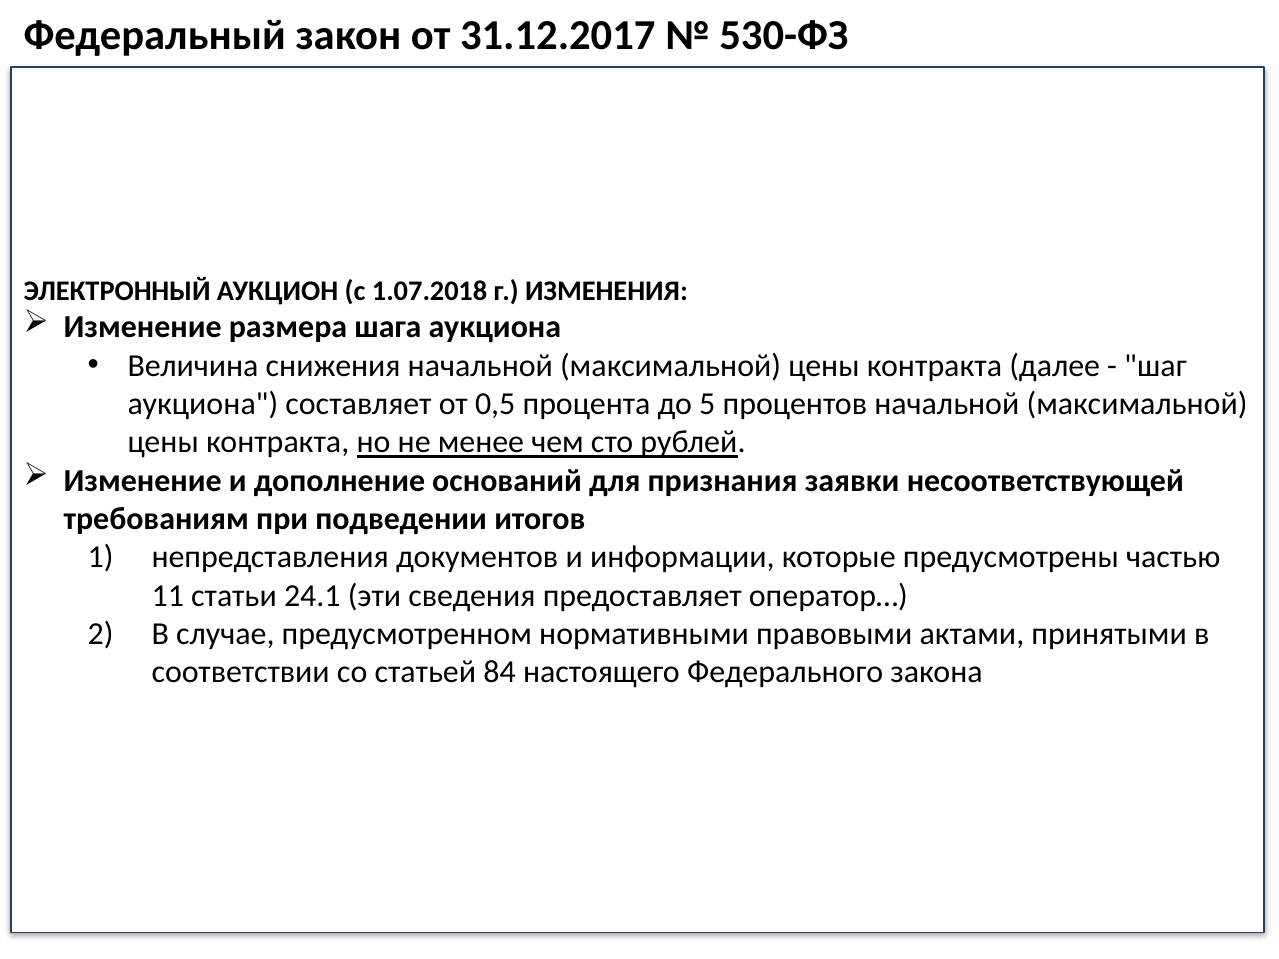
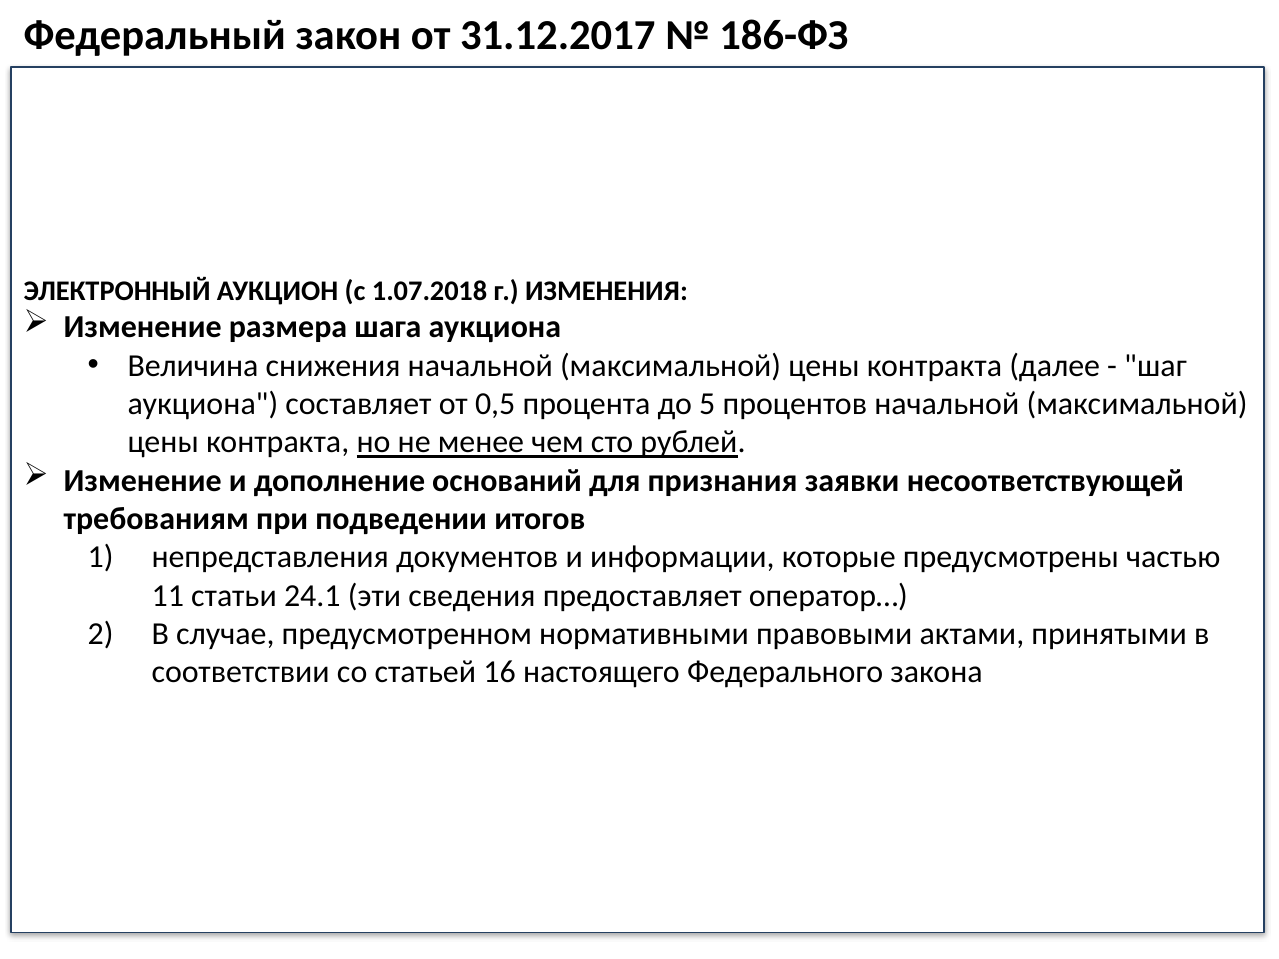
530-ФЗ: 530-ФЗ -> 186-ФЗ (784, 36)
84: 84 -> 16 (500, 673)
